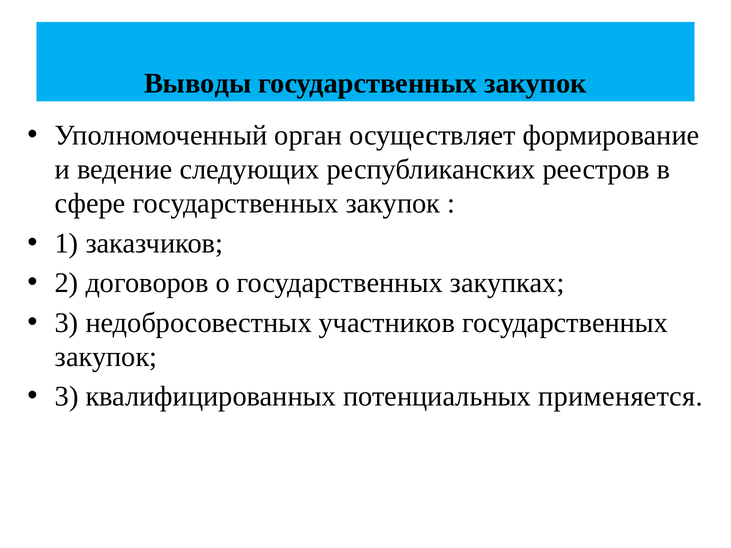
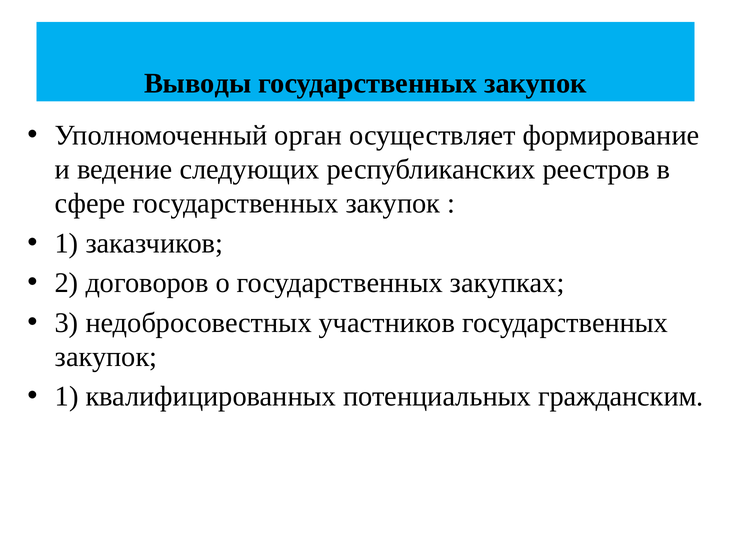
3: 3 -> 1 (67, 397)
применяется: применяется -> гражданским (621, 397)
